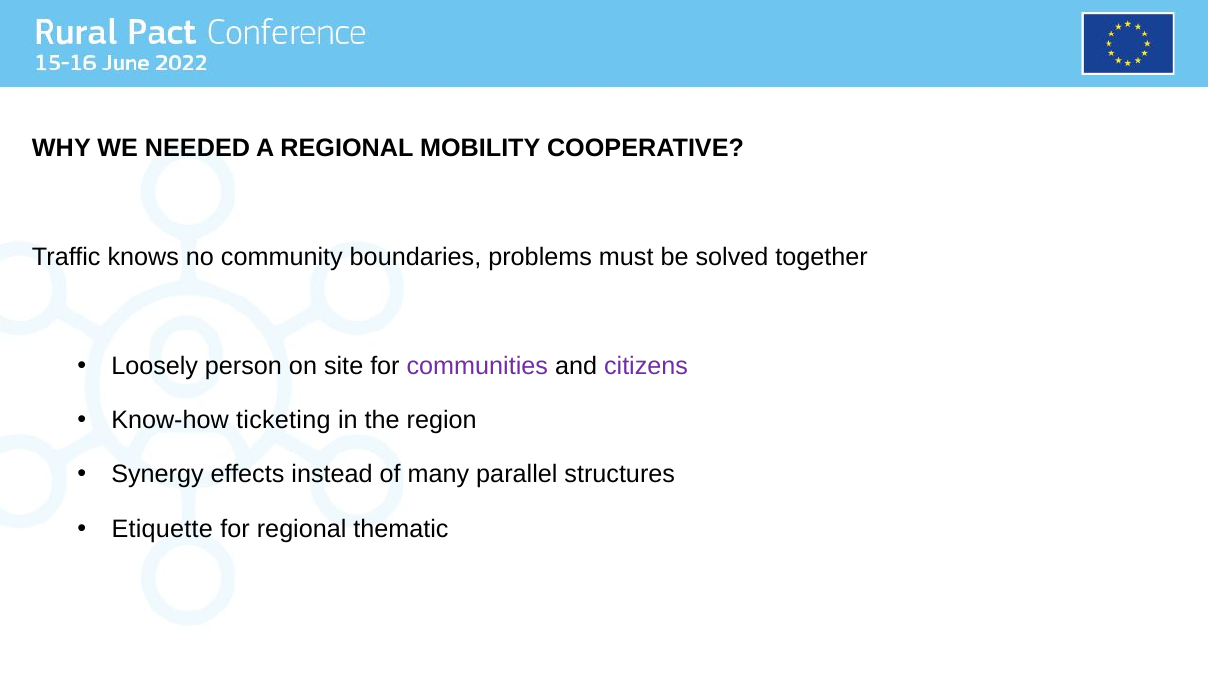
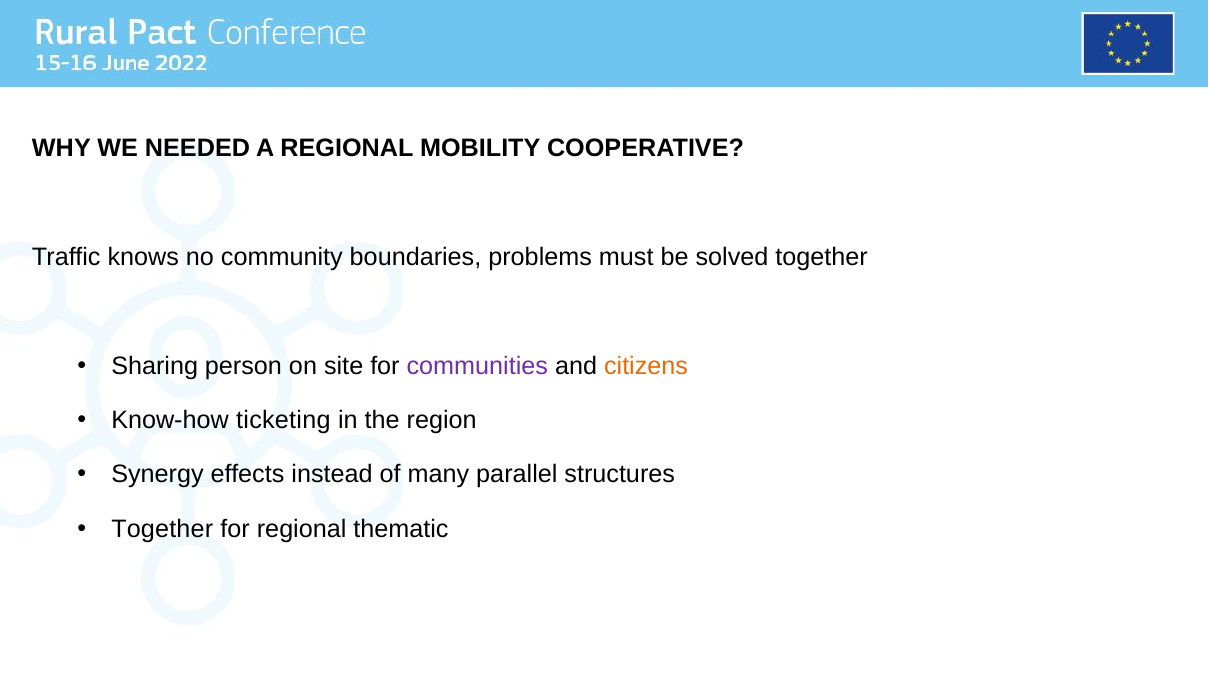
Loosely: Loosely -> Sharing (155, 366)
citizens colour: purple -> orange (646, 366)
Etiquette: Etiquette -> Together (162, 529)
